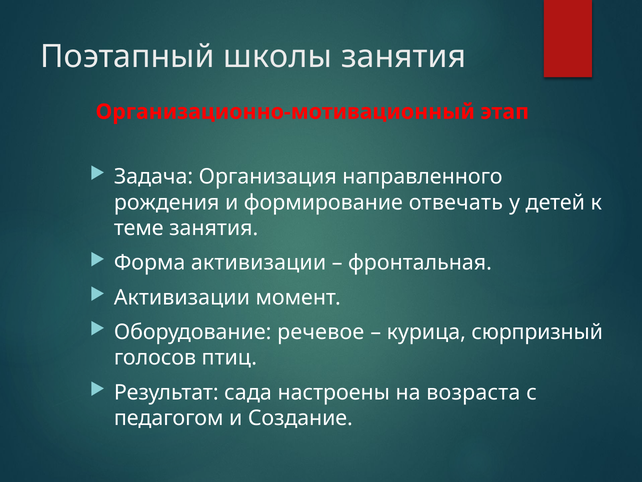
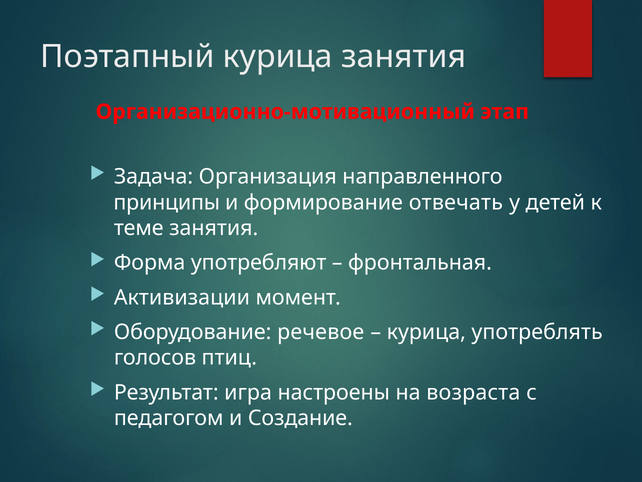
Поэтапный школы: школы -> курица (278, 57)
рождения: рождения -> принципы (167, 202)
Форма активизации: активизации -> употребляют (259, 263)
сюрпризный: сюрпризный -> употреблять (537, 332)
сада: сада -> игра (248, 392)
